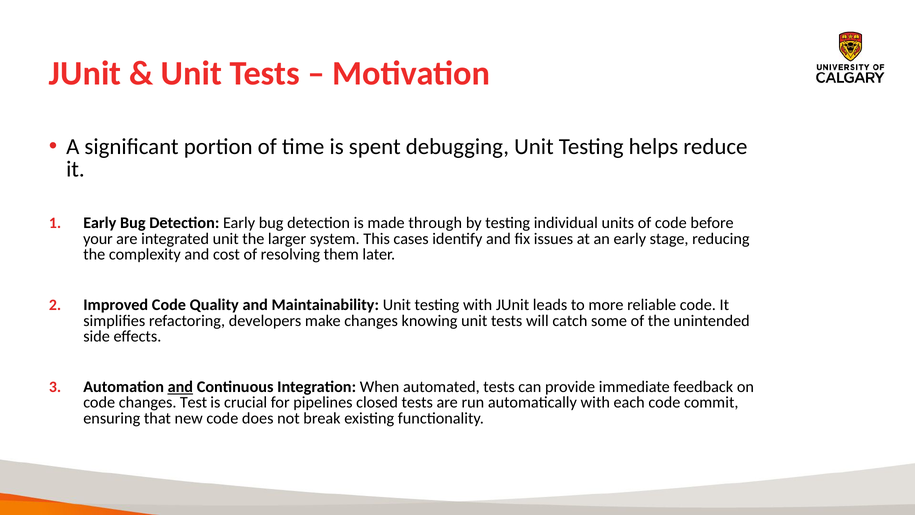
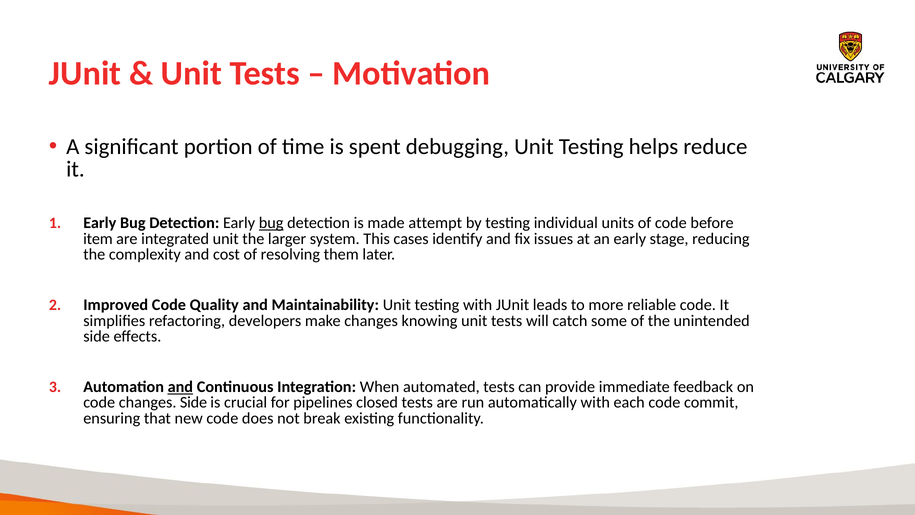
bug underline: none -> present (271, 223)
through: through -> attempt (435, 223)
your: your -> item (98, 239)
changes Test: Test -> Side (193, 402)
